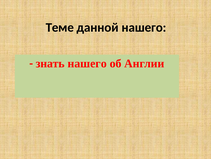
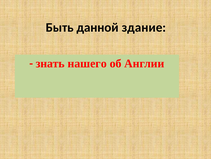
Теме: Теме -> Быть (60, 27)
данной нашего: нашего -> здание (144, 27)
